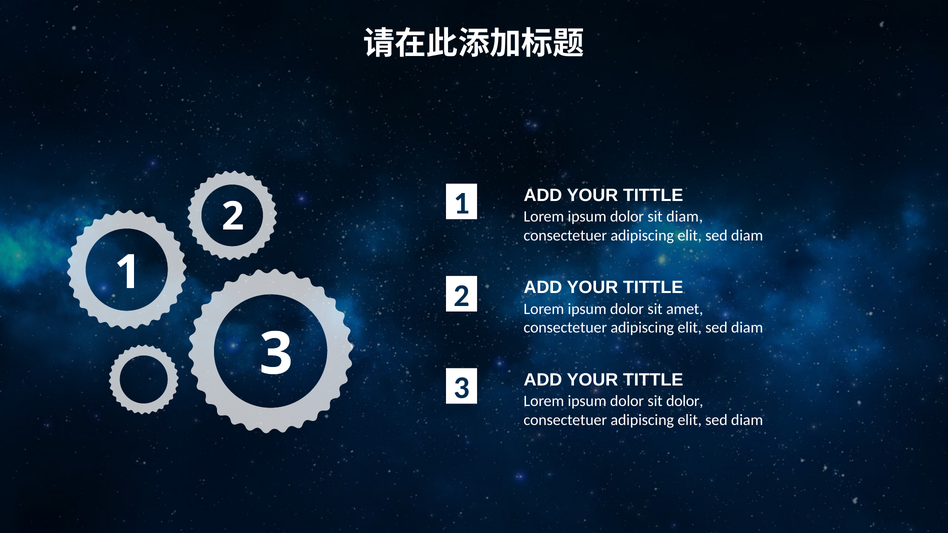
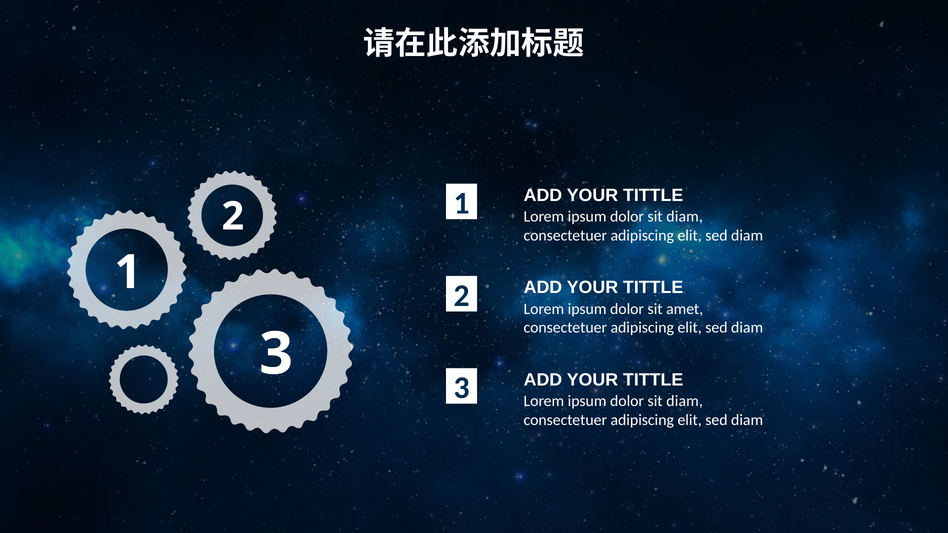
dolor: dolor -> diam (685, 401)
